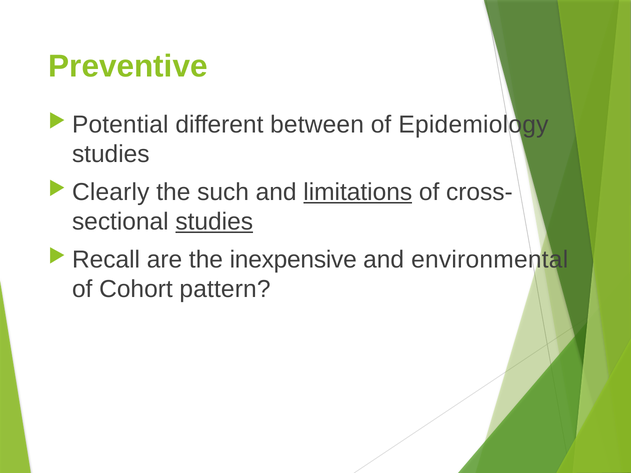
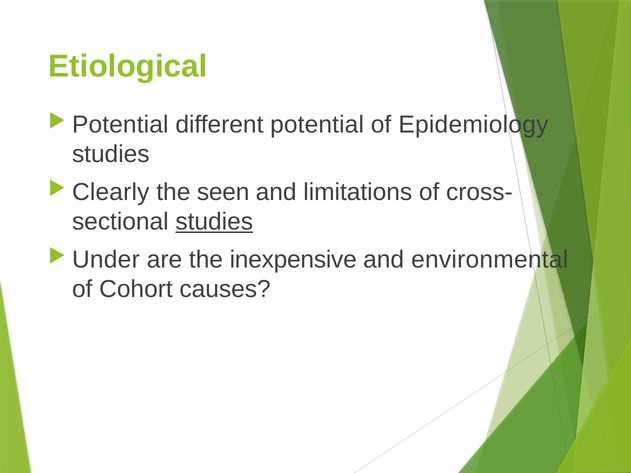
Preventive: Preventive -> Etiological (128, 66)
different between: between -> potential (317, 125)
such: such -> seen (223, 192)
limitations underline: present -> none (358, 192)
Recall: Recall -> Under (106, 260)
pattern: pattern -> causes (225, 289)
